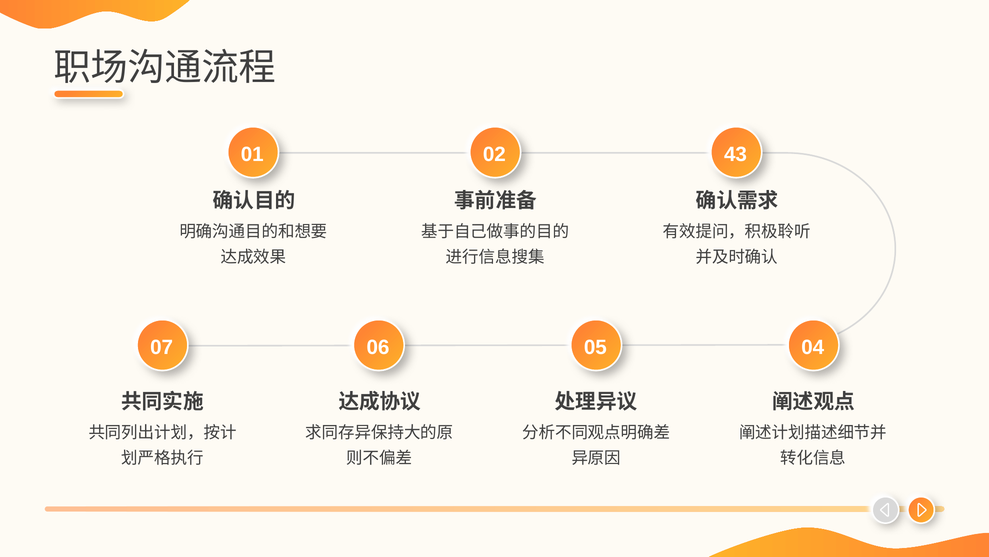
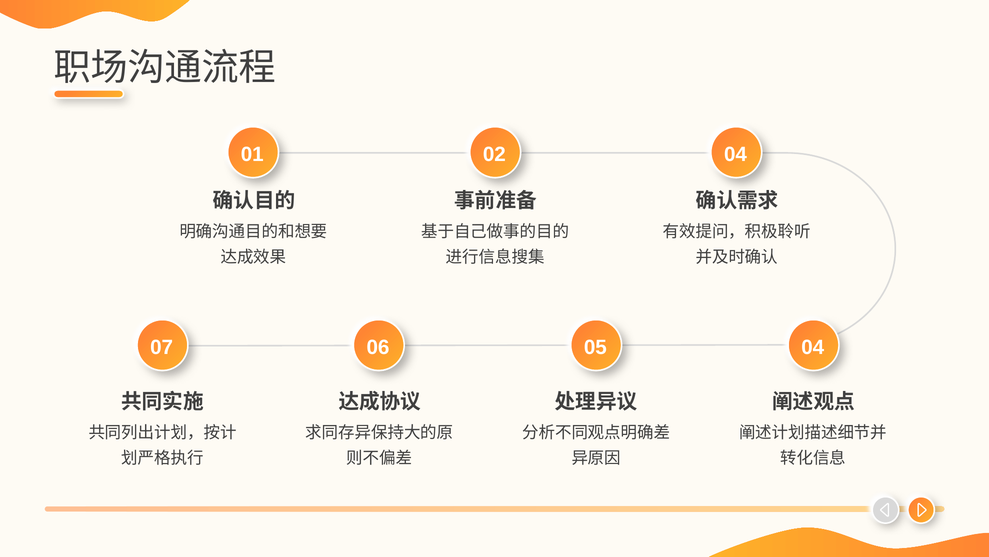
01 43: 43 -> 04 (735, 154)
